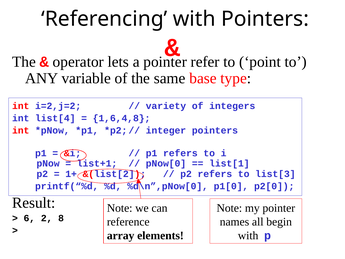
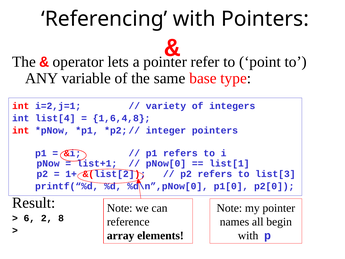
i=2,j=2: i=2,j=2 -> i=2,j=1 (58, 106)
